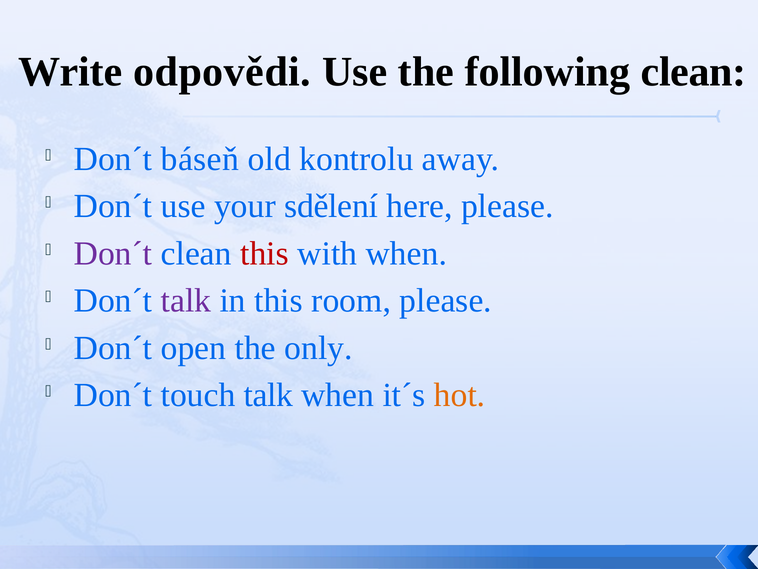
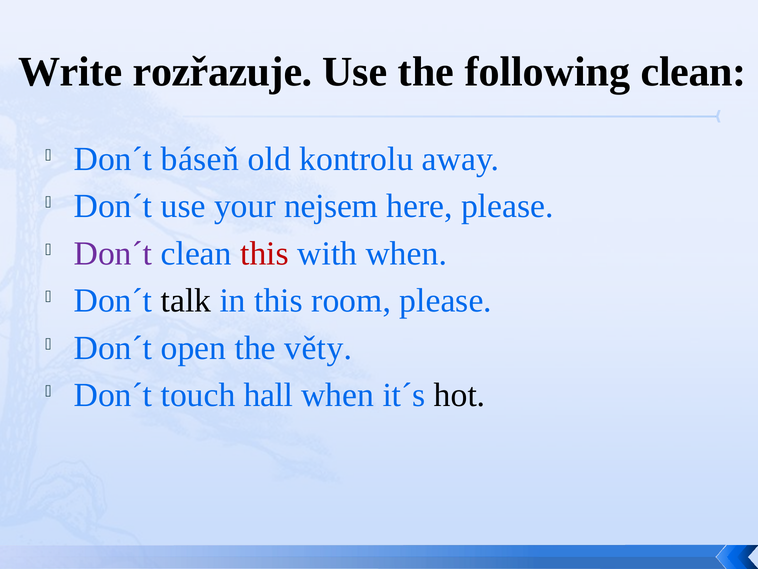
odpovědi: odpovědi -> rozřazuje (223, 72)
sdělení: sdělení -> nejsem (331, 206)
talk colour: purple -> black (186, 300)
only: only -> věty (318, 348)
touch talk: talk -> hall (269, 395)
hot colour: orange -> black (460, 395)
